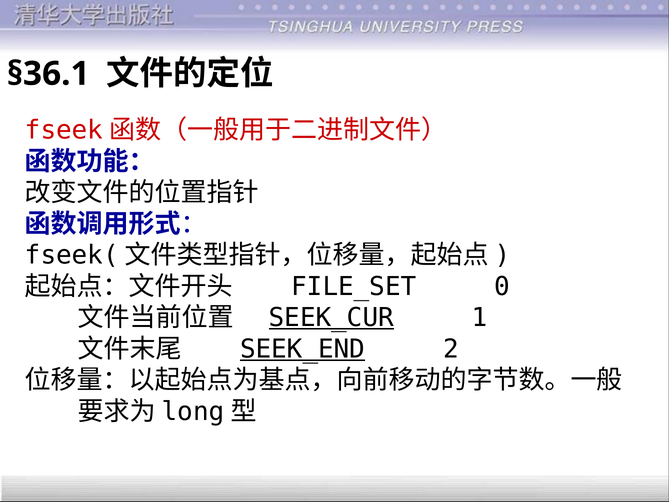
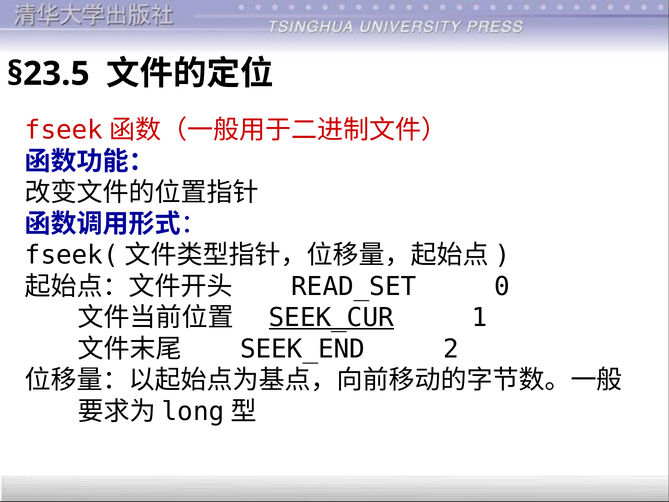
§36.1: §36.1 -> §23.5 (48, 74)
FILE_SET: FILE_SET -> READ_SET (354, 286)
SEEK_END underline: present -> none (303, 349)
